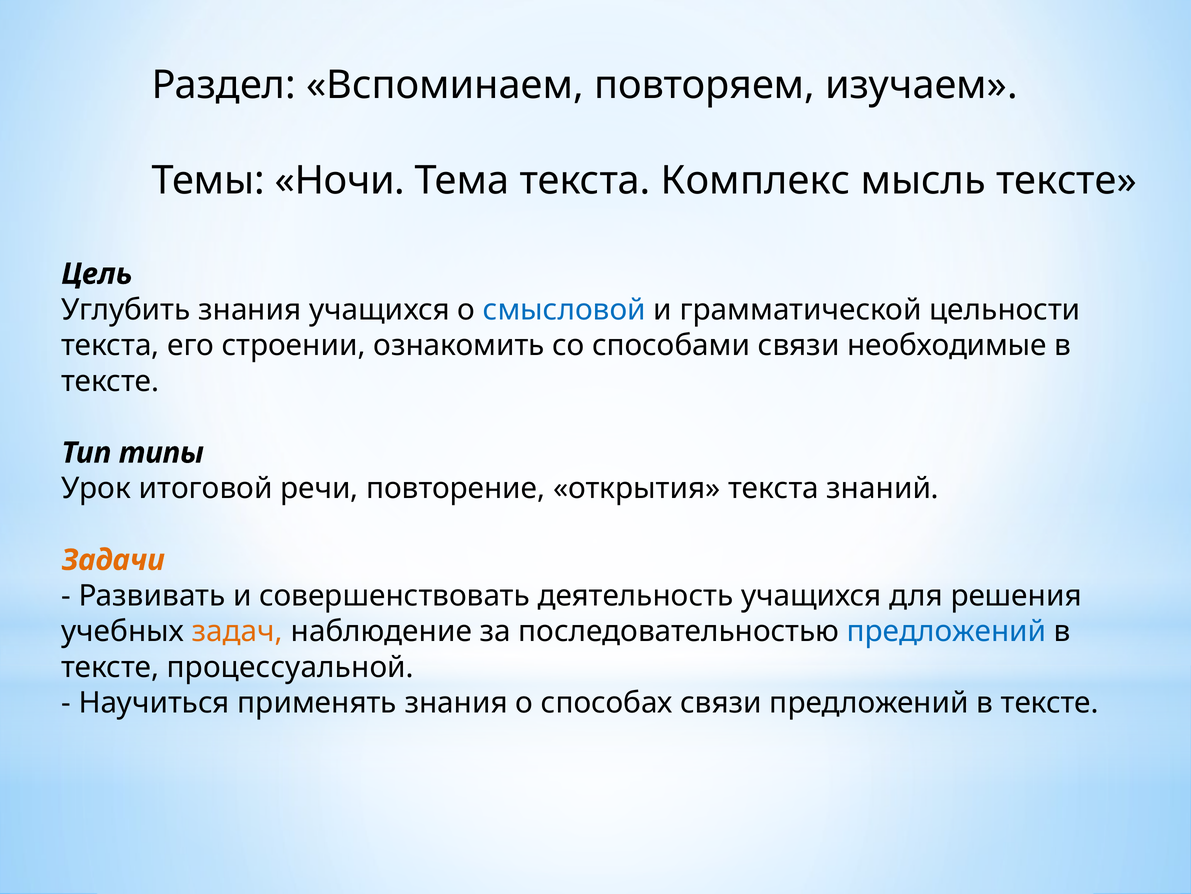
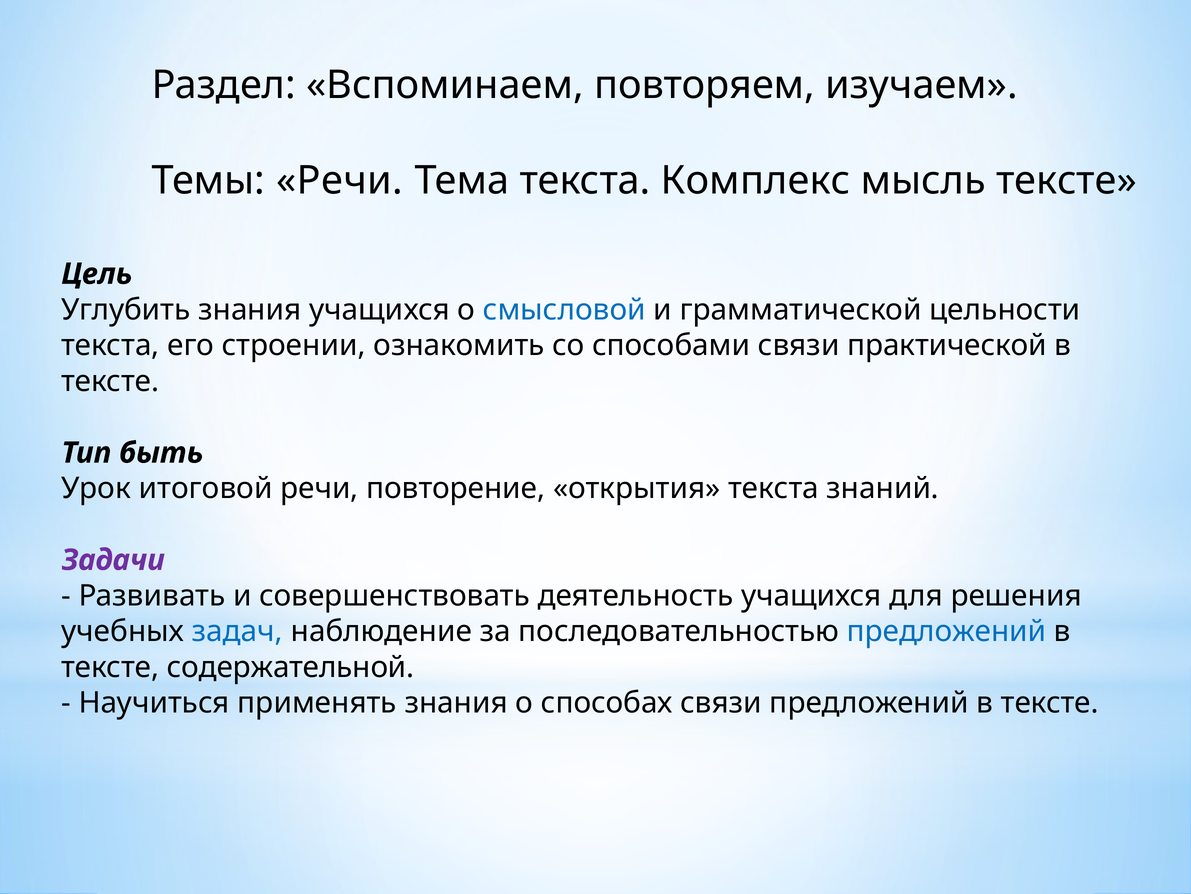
Темы Ночи: Ночи -> Речи (340, 180)
необходимые: необходимые -> практической (947, 345)
типы: типы -> быть (161, 452)
Задачи colour: orange -> purple (113, 560)
задач colour: orange -> blue (237, 631)
процессуальной: процессуальной -> содержательной (291, 667)
